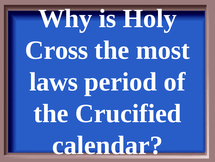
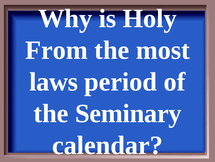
Cross: Cross -> From (56, 50)
Crucified: Crucified -> Seminary (128, 113)
